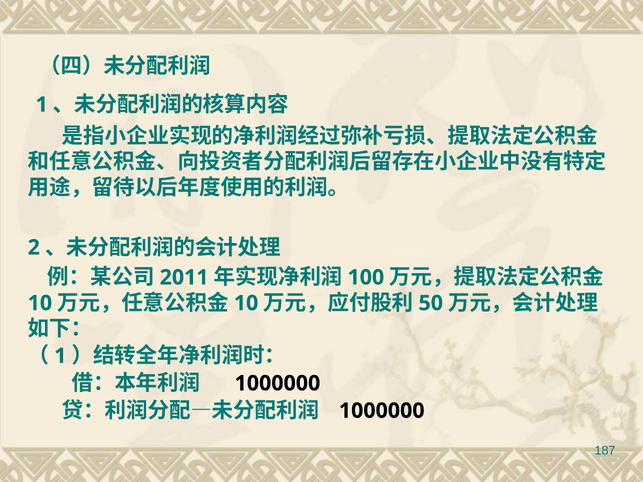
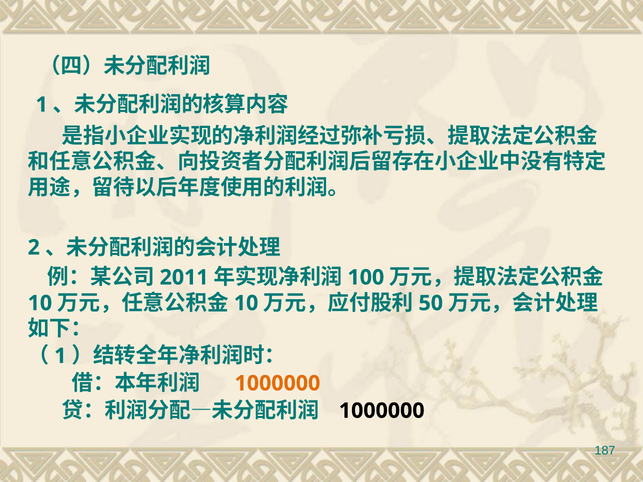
1000000 colour: black -> orange (277, 384)
